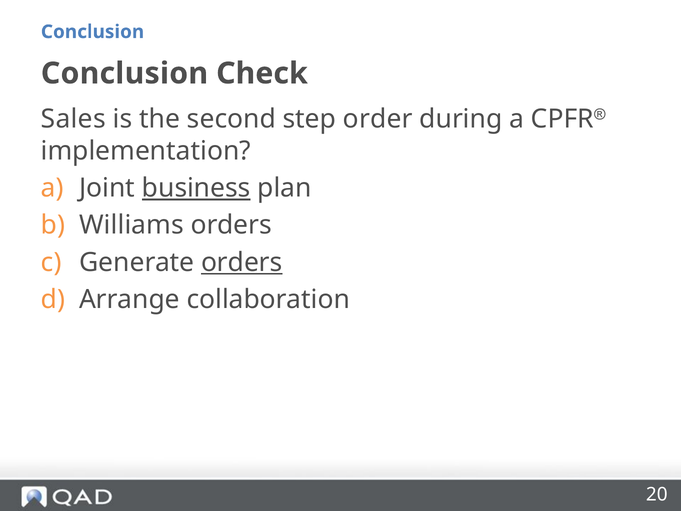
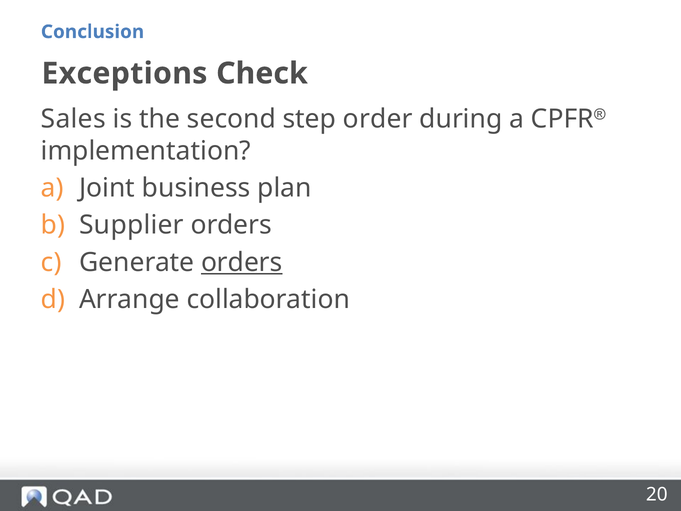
Conclusion: Conclusion -> Exceptions (124, 73)
business underline: present -> none (196, 188)
Williams: Williams -> Supplier (131, 225)
